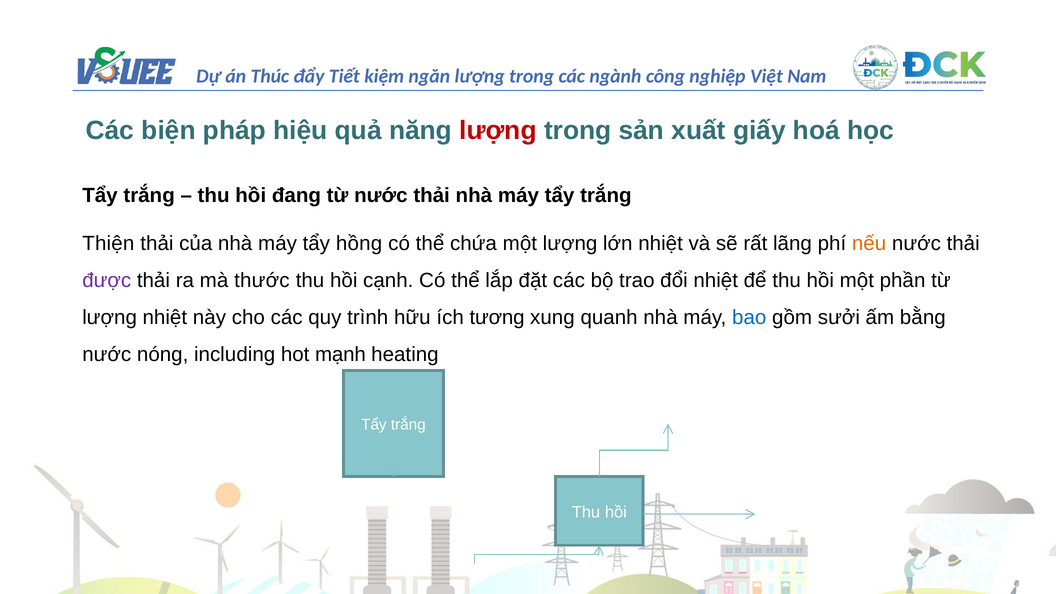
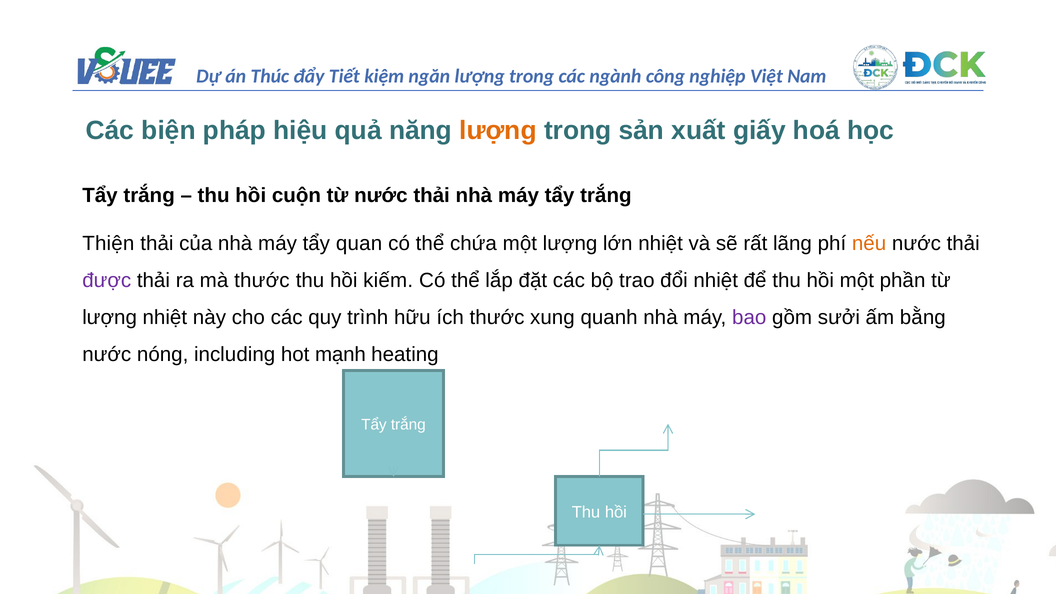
lượng colour: red -> orange (498, 130)
đang: đang -> cuộn (296, 196)
hồng: hồng -> quan (359, 244)
cạnh: cạnh -> kiếm (388, 280)
ích tương: tương -> thước (497, 317)
bao colour: blue -> purple (749, 317)
